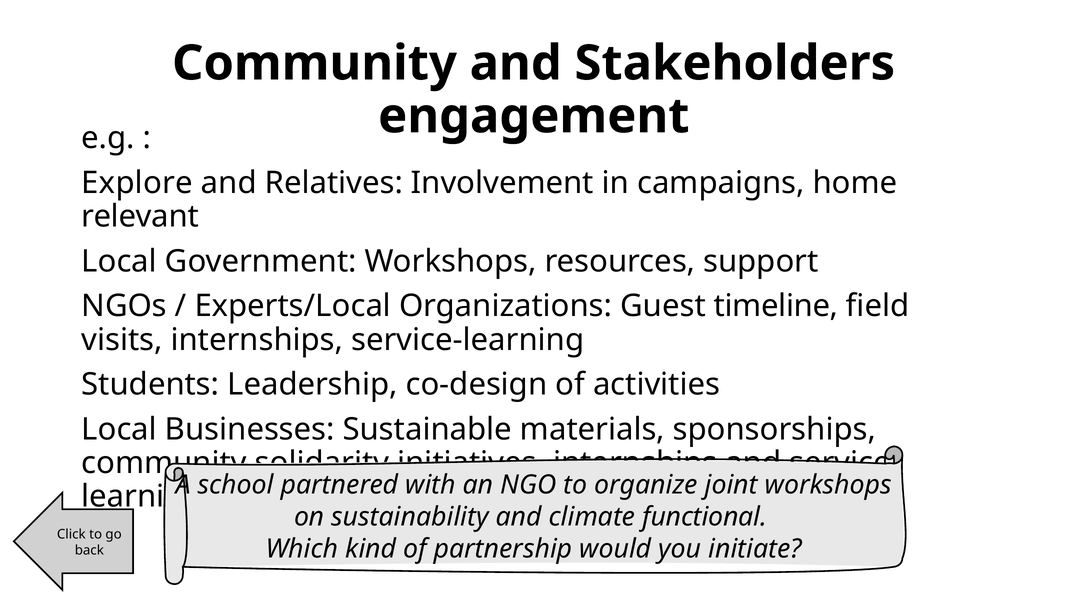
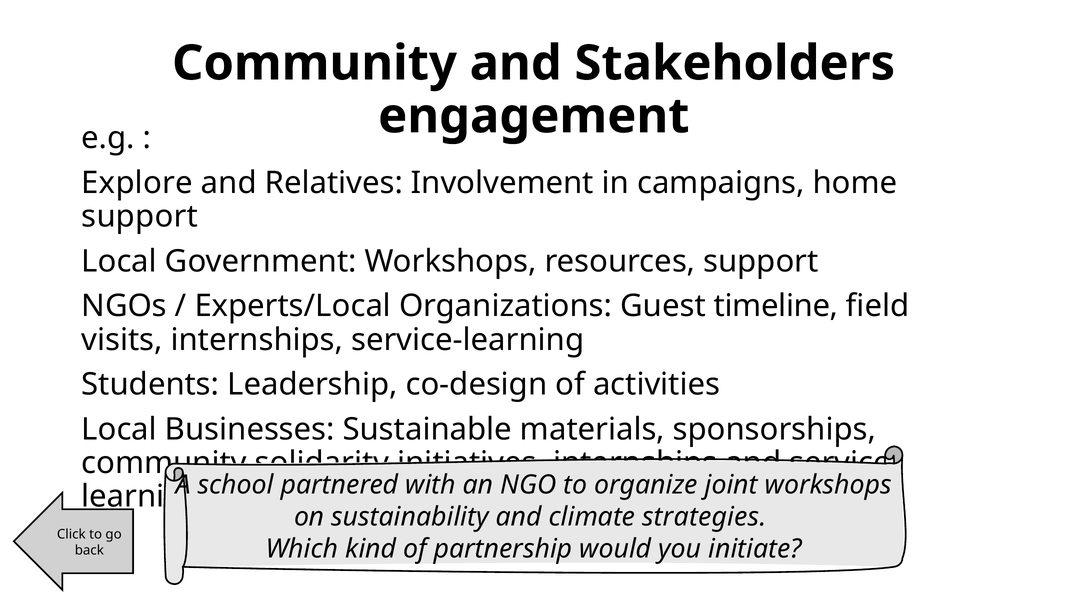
relevant: relevant -> support (140, 216)
functional: functional -> strategies (704, 517)
